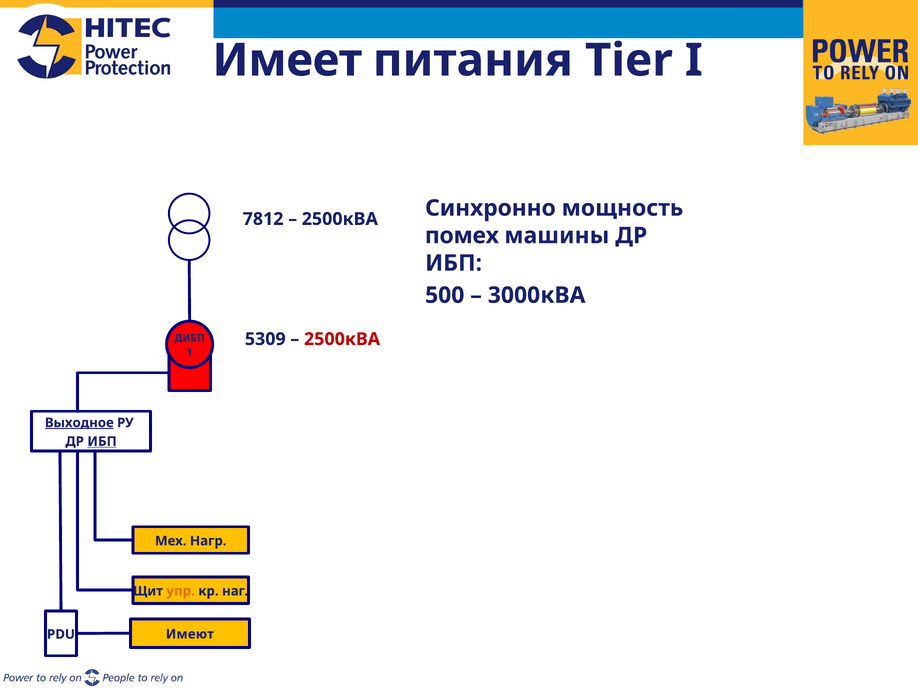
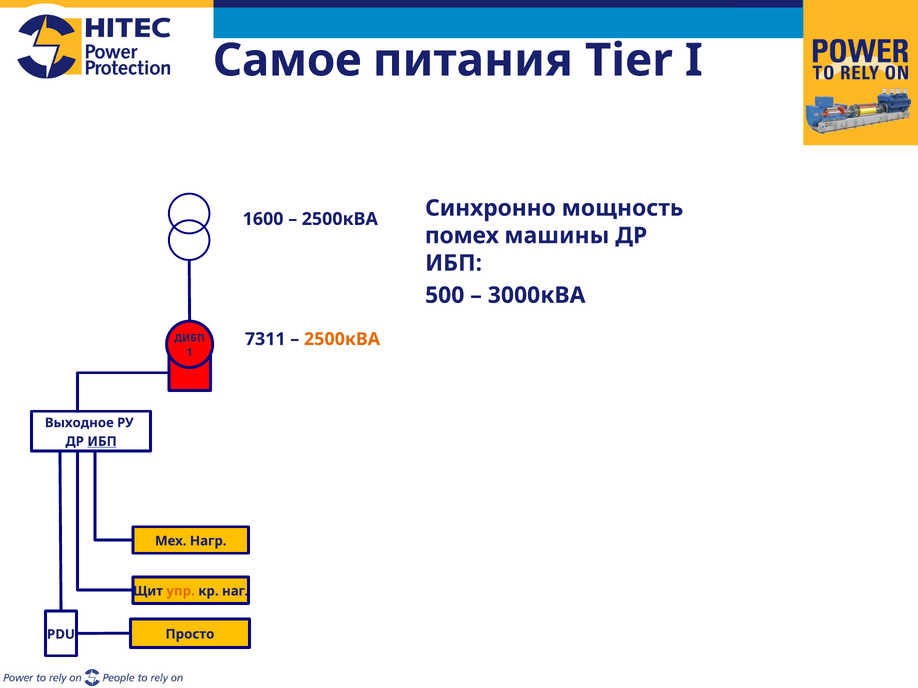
Имеет: Имеет -> Самое (287, 60)
7812: 7812 -> 1600 (263, 219)
5309: 5309 -> 7311 (265, 339)
2500кВА colour: red -> orange (342, 339)
Выходное underline: present -> none (79, 423)
Имеют: Имеют -> Просто (190, 635)
